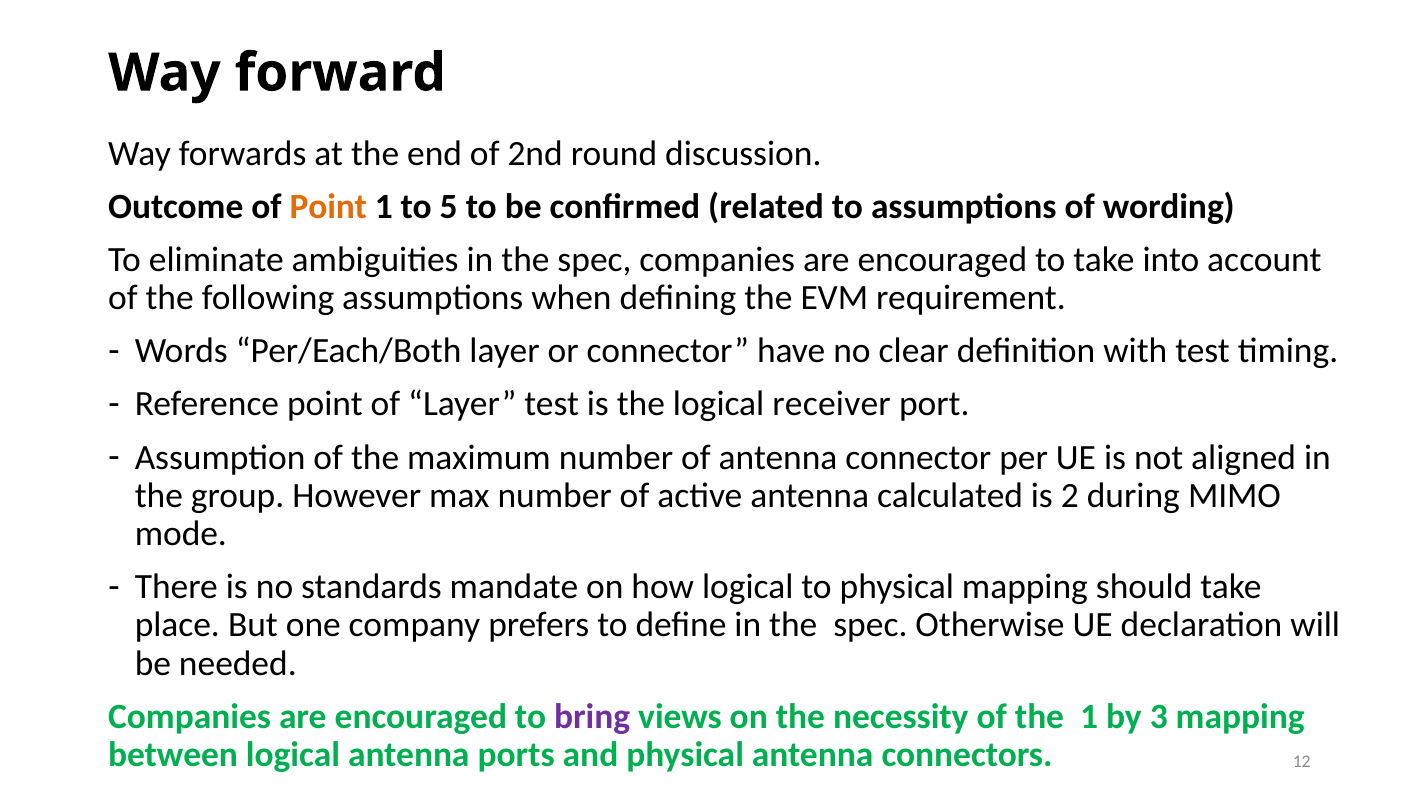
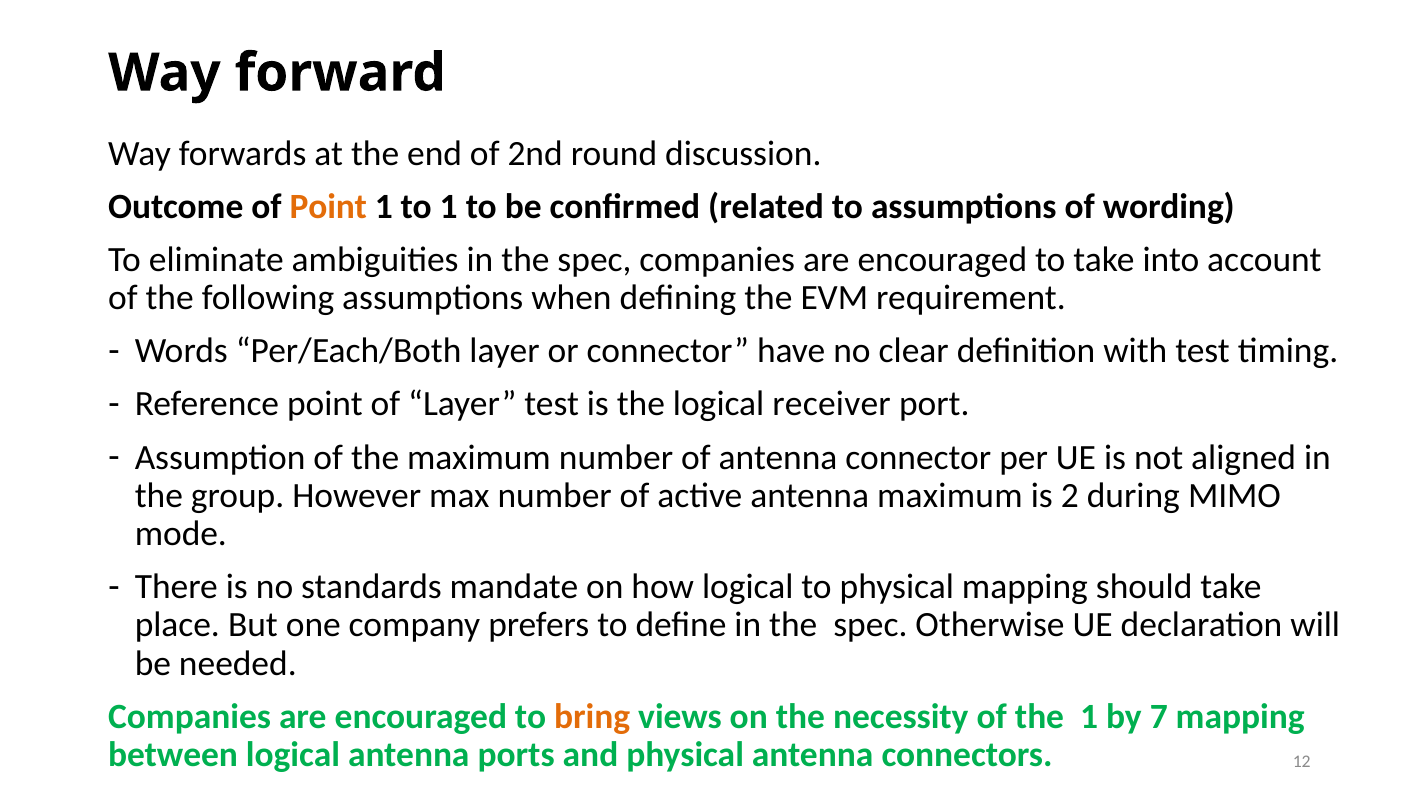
to 5: 5 -> 1 (449, 207)
antenna calculated: calculated -> maximum (950, 496)
bring colour: purple -> orange (592, 717)
3: 3 -> 7 (1159, 717)
